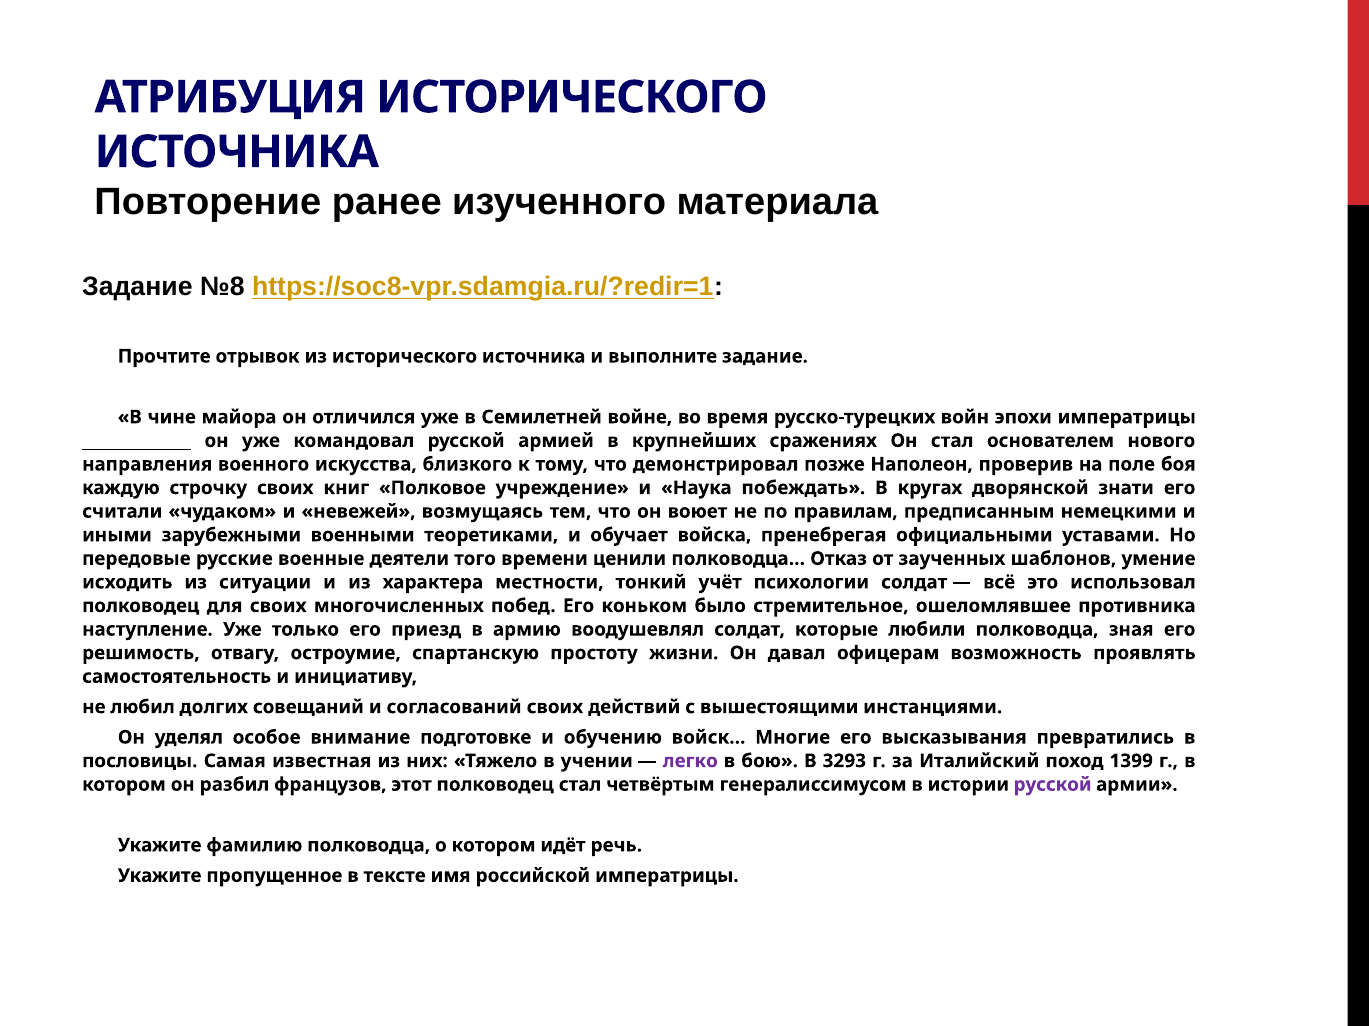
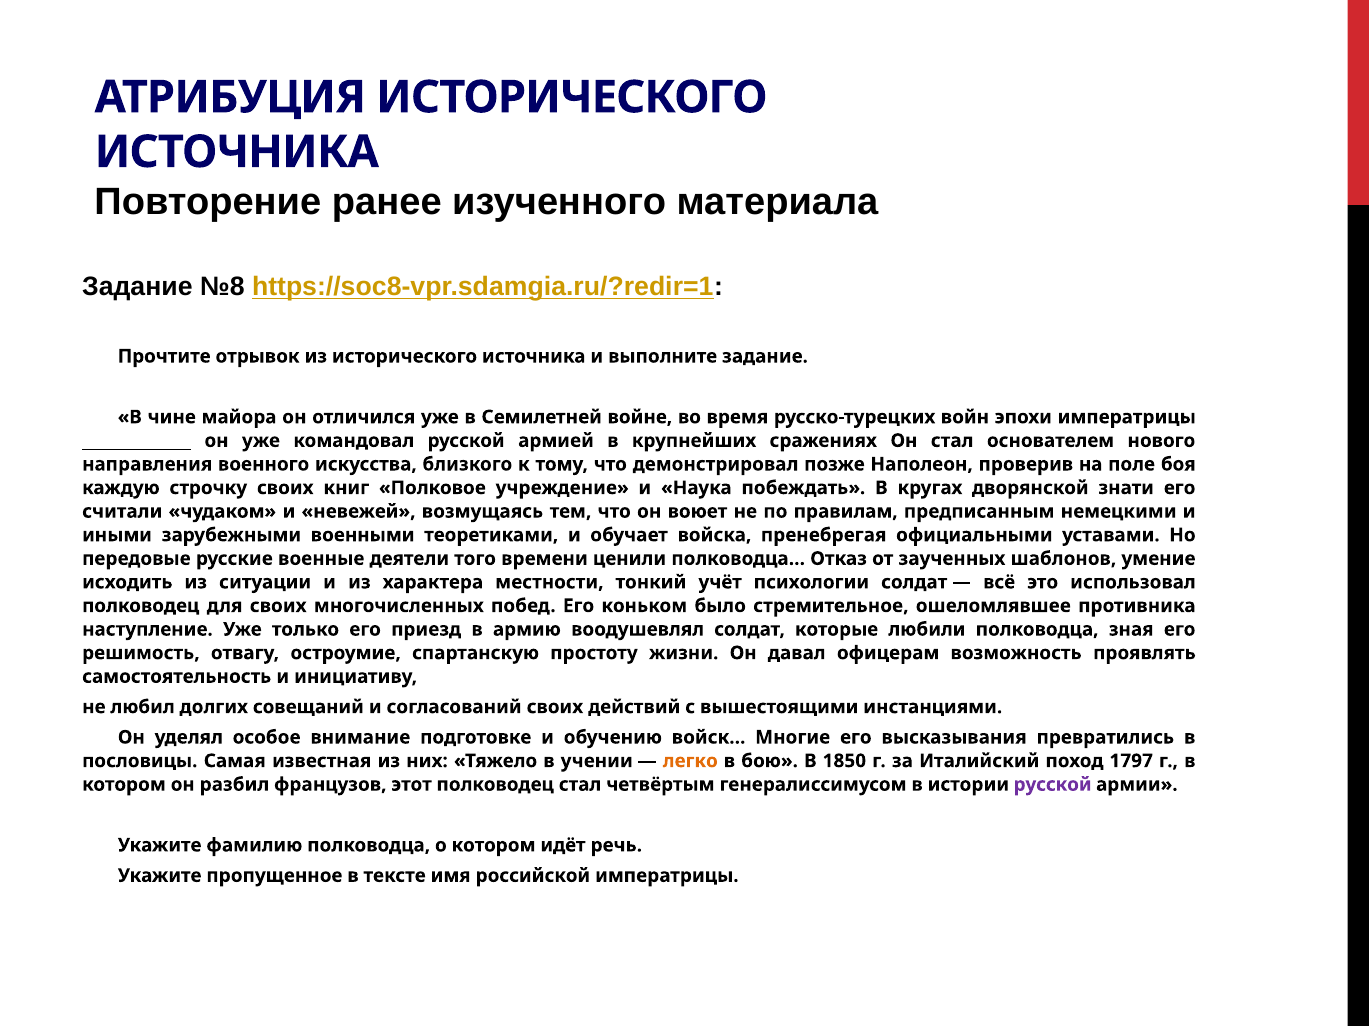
легко colour: purple -> orange (690, 761)
3293: 3293 -> 1850 (844, 761)
1399: 1399 -> 1797 (1131, 761)
